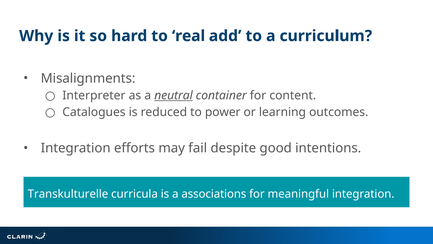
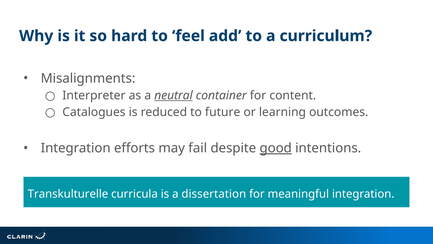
real: real -> feel (188, 36)
power: power -> future (223, 112)
good underline: none -> present (276, 148)
associations: associations -> dissertation (214, 194)
